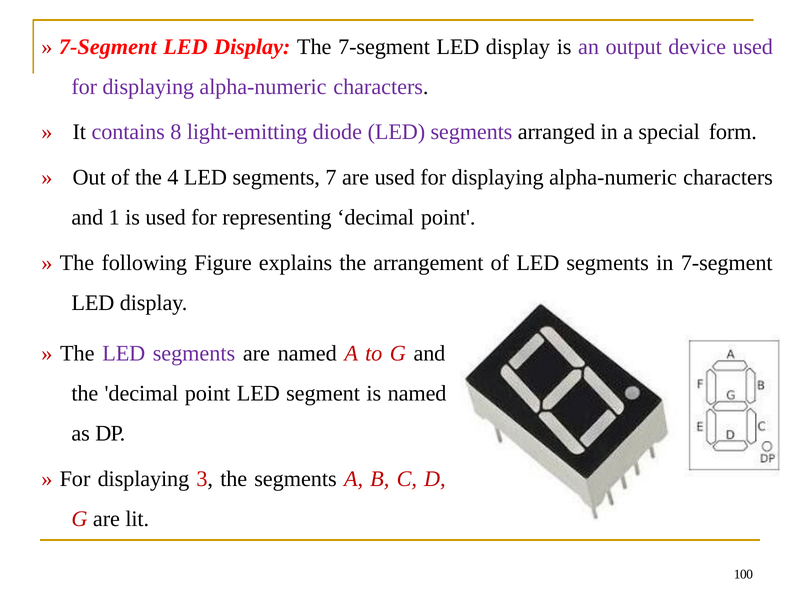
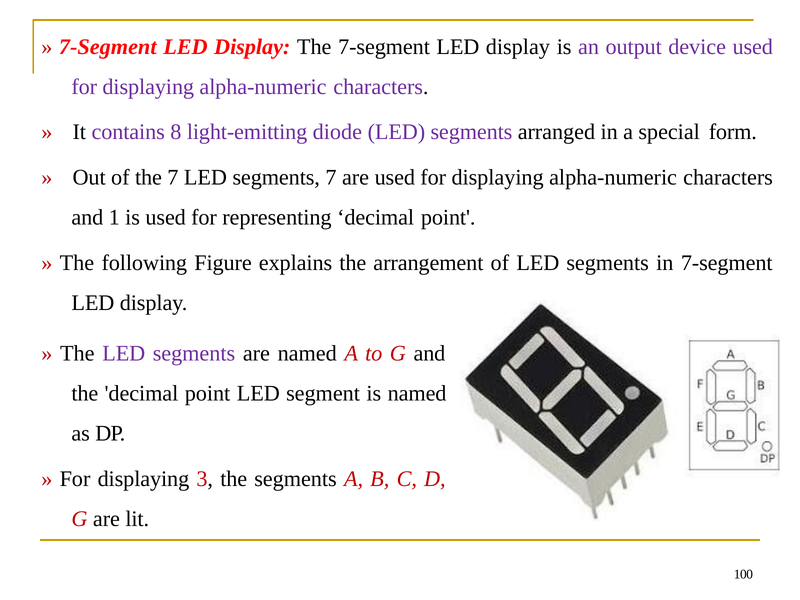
the 4: 4 -> 7 (173, 177)
